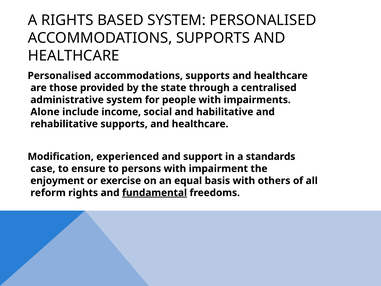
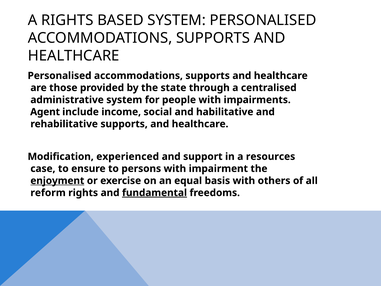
Alone: Alone -> Agent (45, 112)
standards: standards -> resources (271, 156)
enjoyment underline: none -> present (57, 181)
